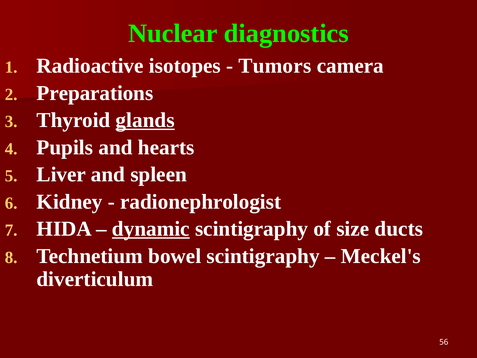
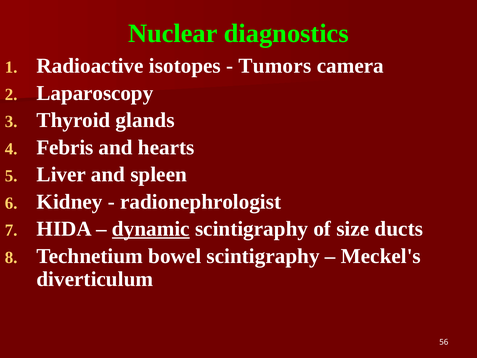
Preparations: Preparations -> Laparoscopy (95, 93)
glands underline: present -> none (145, 120)
Pupils: Pupils -> Febris (65, 147)
